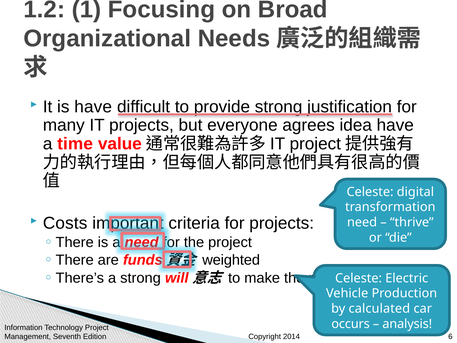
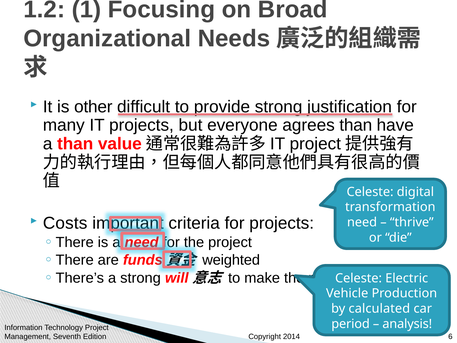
is have: have -> other (93, 107)
agrees idea: idea -> than (356, 125)
a time: time -> than (75, 144)
occurs: occurs -> period (351, 324)
